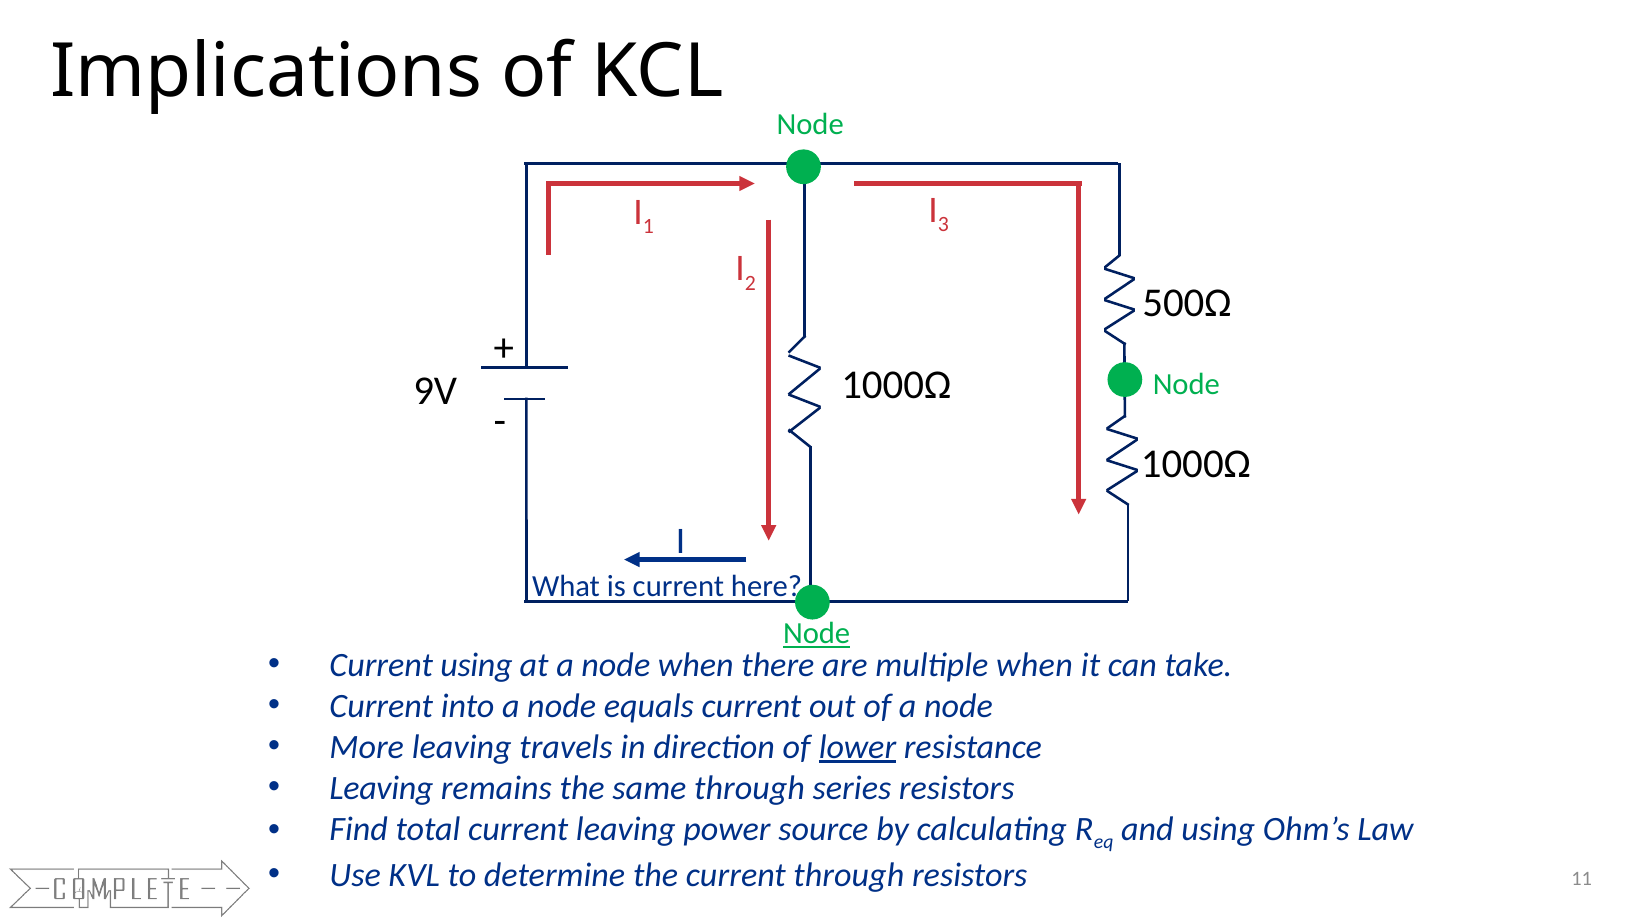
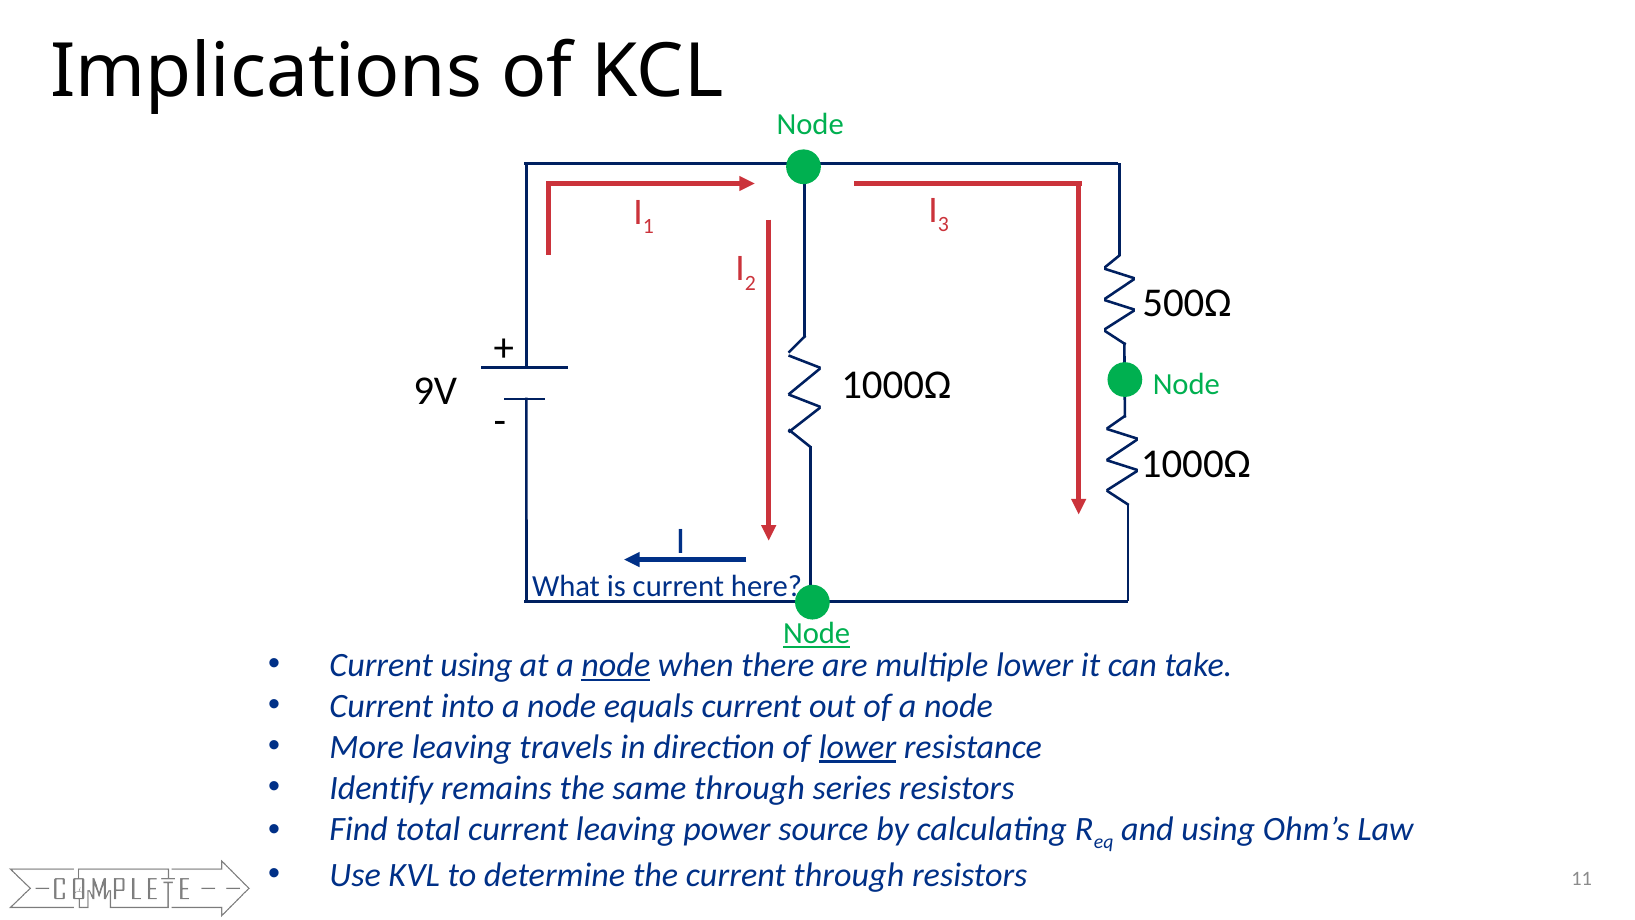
node underline: none -> present (616, 665)
multiple when: when -> lower (1035, 665)
Leaving: Leaving -> Identify (381, 788)
